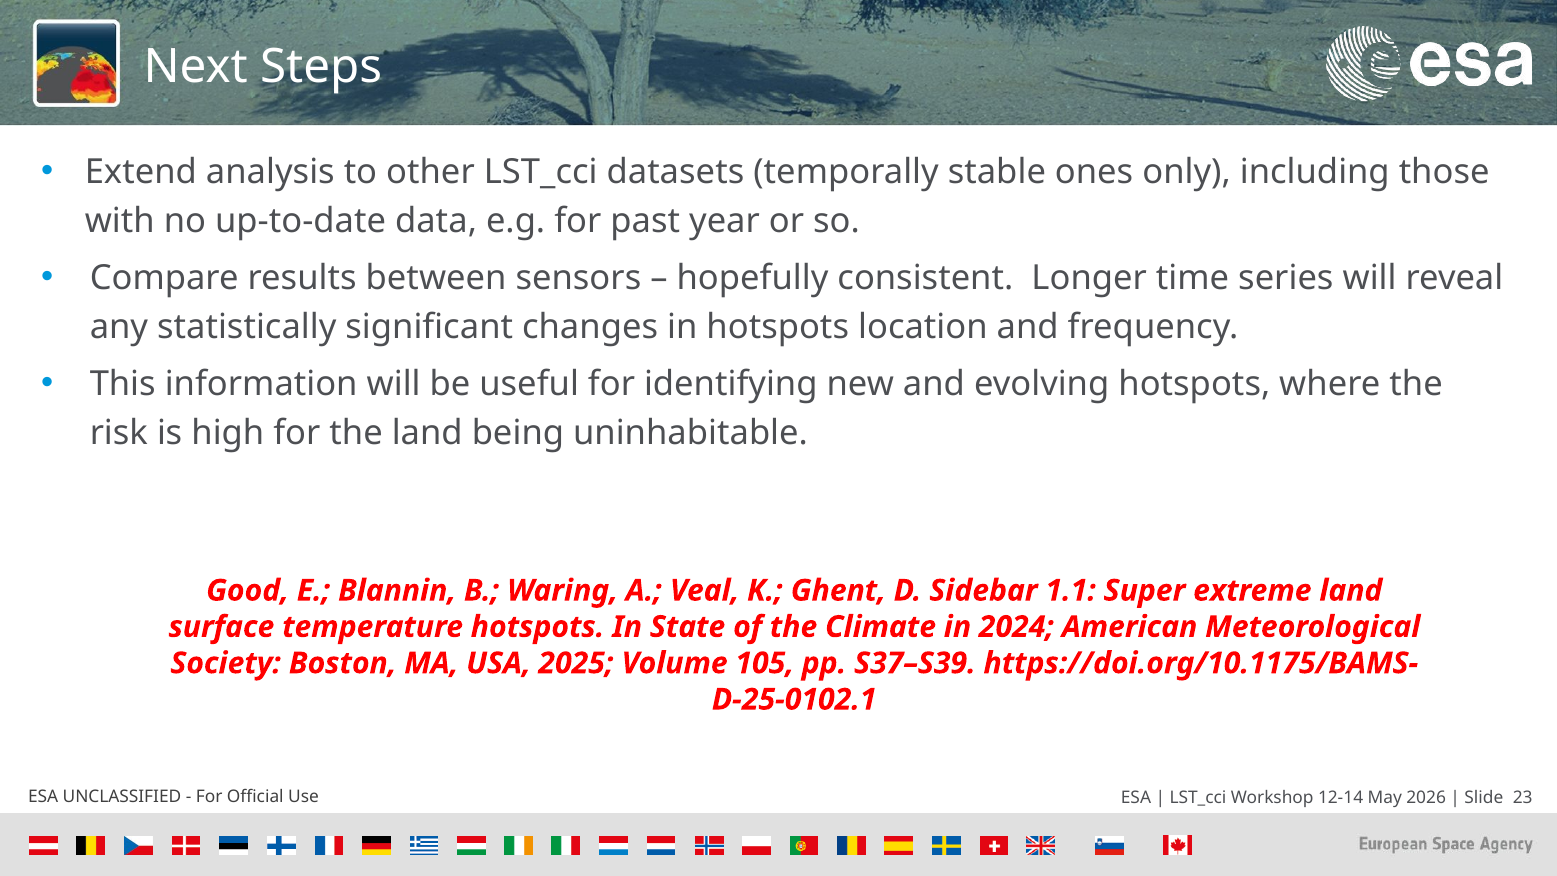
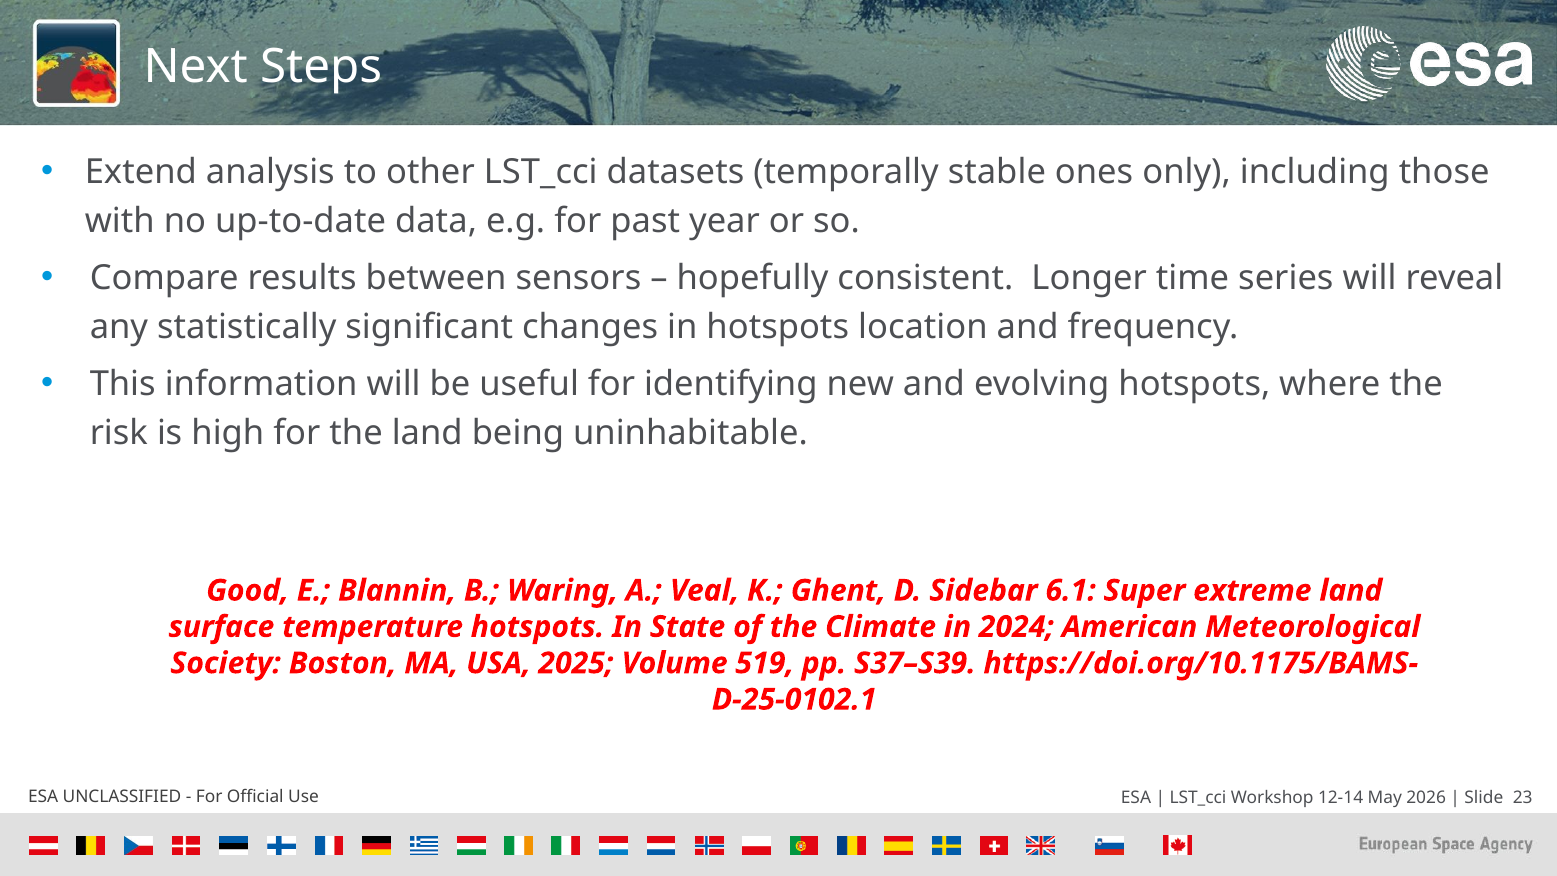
1.1: 1.1 -> 6.1 (1071, 590)
105: 105 -> 519 (765, 663)
